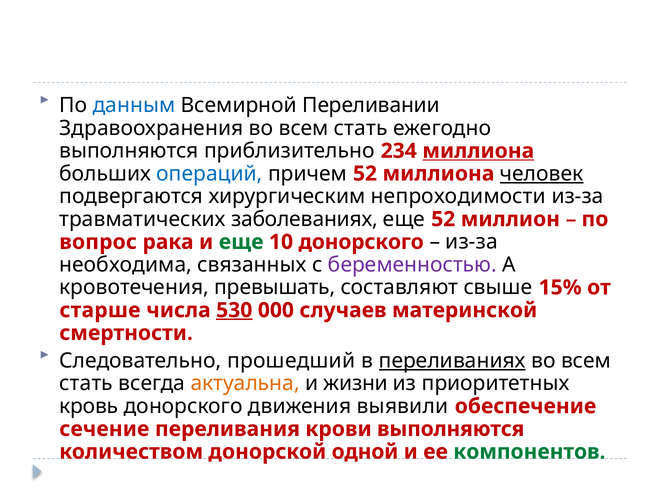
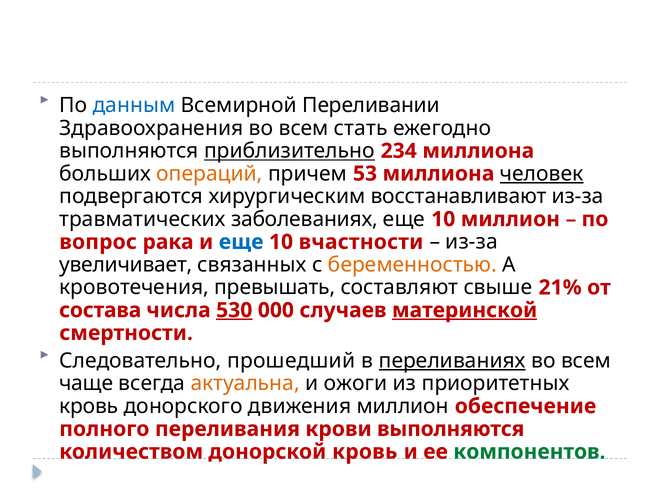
приблизительно underline: none -> present (289, 151)
миллиона underline: present -> none (478, 151)
операций colour: blue -> orange (209, 174)
причем 52: 52 -> 53 (365, 174)
непроходимости: непроходимости -> восстанавливают (459, 196)
52: 52 -> 10 (443, 219)
еще colour: green -> blue (241, 242)
10 донорского: донорского -> вчастности (361, 242)
необходима: необходима -> увеличивает (126, 265)
беременностью colour: purple -> orange (412, 265)
15%: 15% -> 21% (560, 287)
старше: старше -> состава (100, 310)
материнской underline: none -> present (465, 310)
стать: стать -> чаще (86, 383)
жизни: жизни -> ожоги (356, 383)
движения выявили: выявили -> миллион (403, 406)
сечение: сечение -> полного (104, 429)
донорской одной: одной -> кровь (365, 452)
